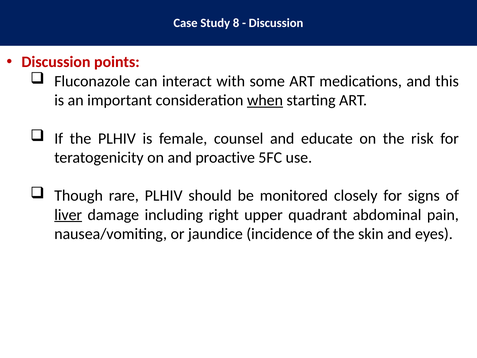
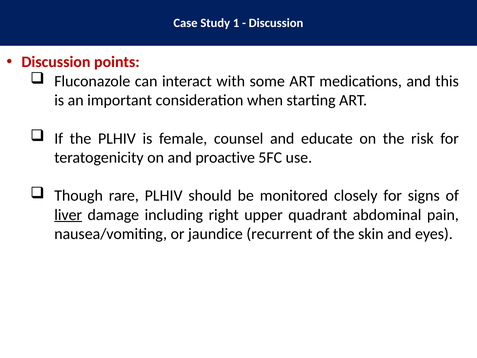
8: 8 -> 1 (236, 23)
when underline: present -> none (265, 100)
incidence: incidence -> recurrent (279, 234)
